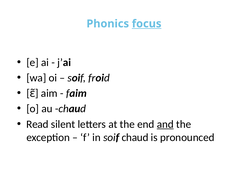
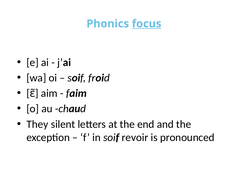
Read: Read -> They (37, 124)
and underline: present -> none (165, 124)
soif chaud: chaud -> revoir (135, 137)
